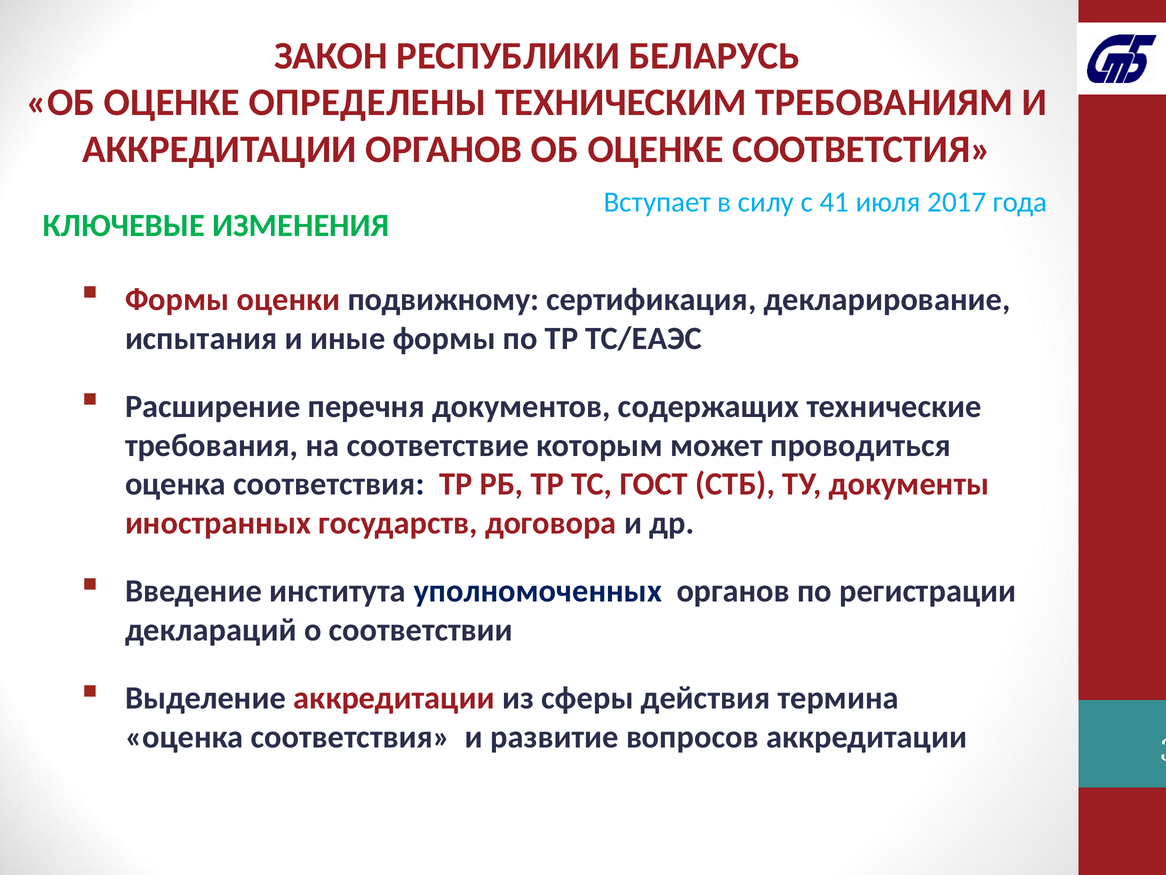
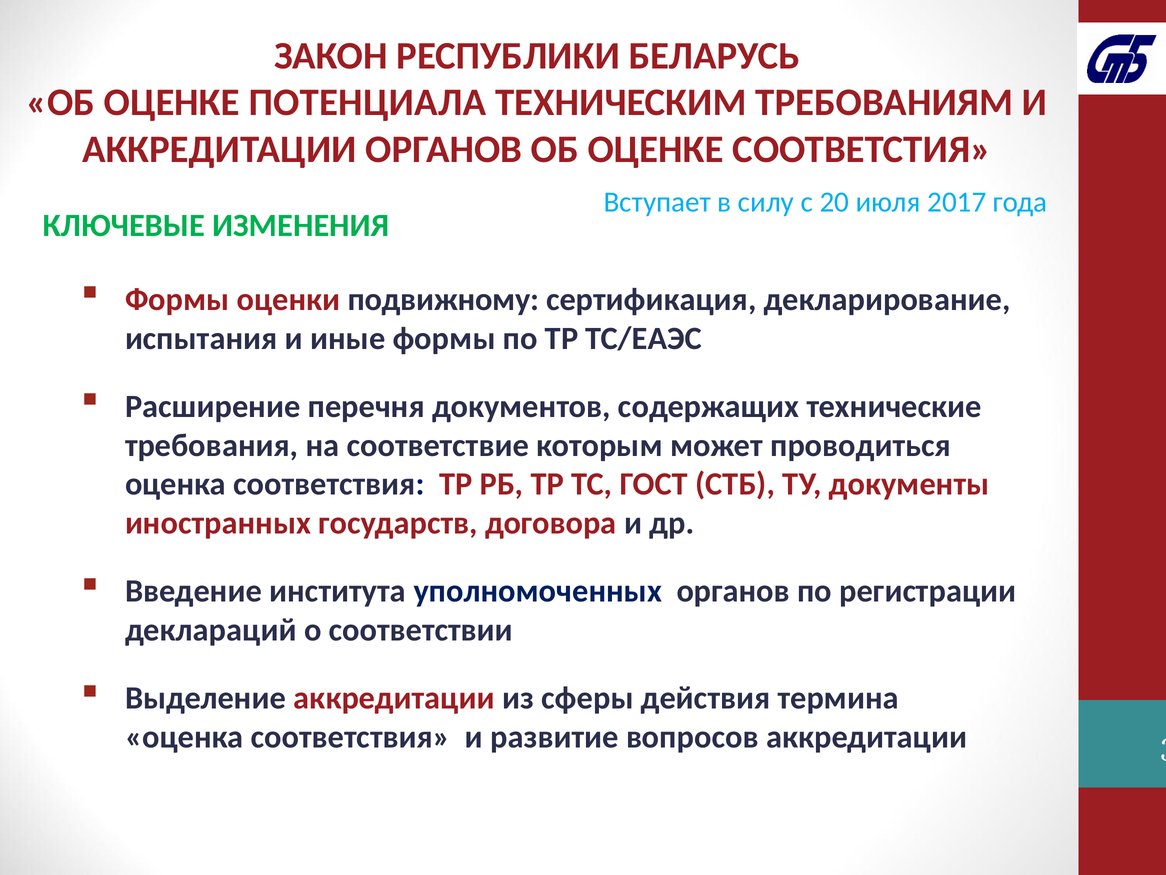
ОПРЕДЕЛЕНЫ: ОПРЕДЕЛЕНЫ -> ПОТЕНЦИАЛА (367, 102)
41: 41 -> 20 (834, 202)
